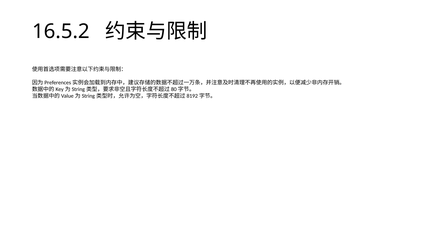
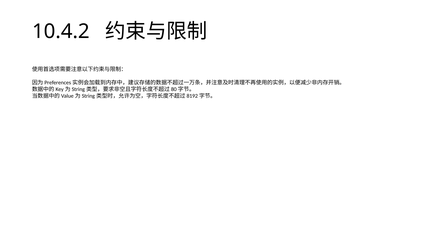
16.5.2: 16.5.2 -> 10.4.2 (61, 31)
